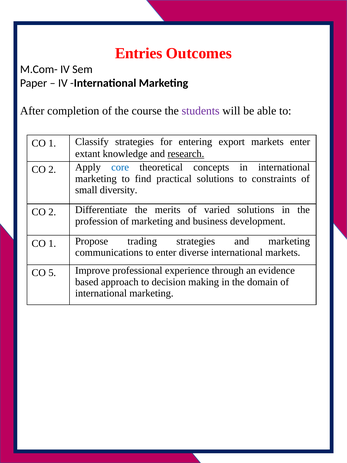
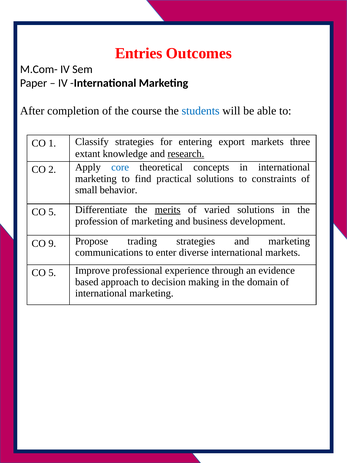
students colour: purple -> blue (201, 111)
markets enter: enter -> three (300, 142)
diversity: diversity -> behavior (119, 190)
2: 2 -> 5 (52, 212)
merits underline: none -> present (168, 210)
1: 1 -> 9 (52, 243)
